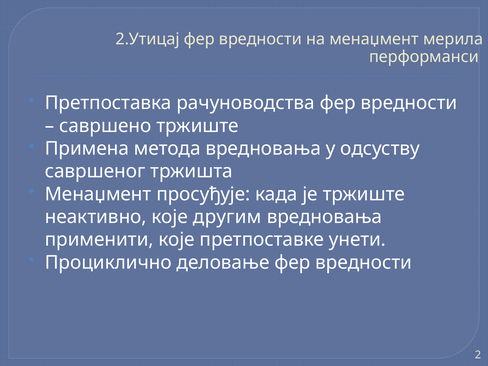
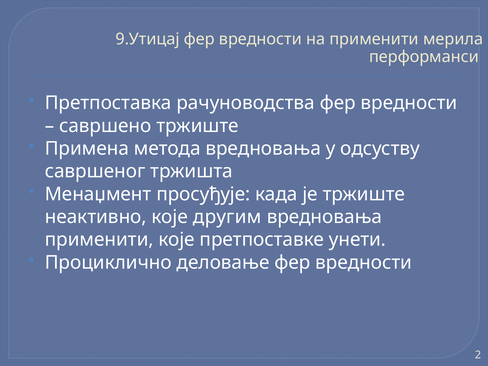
2.Утицај: 2.Утицај -> 9.Утицај (148, 39)
на менаџмент: менаџмент -> применити (374, 39)
